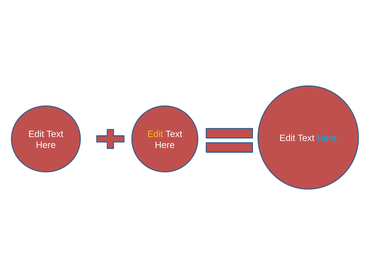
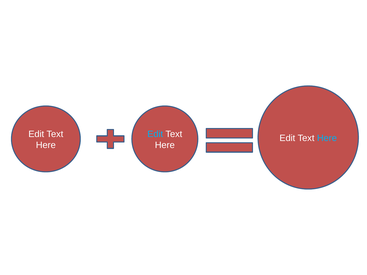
Edit colour: yellow -> light blue (155, 134)
